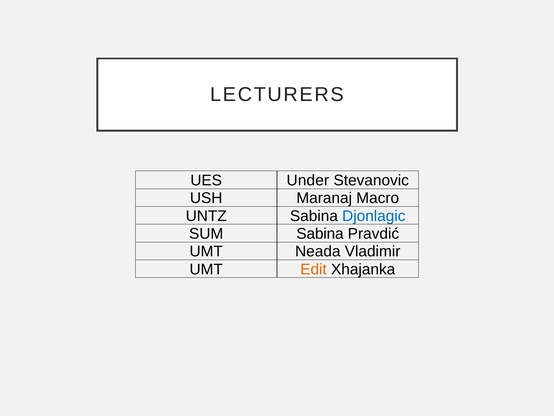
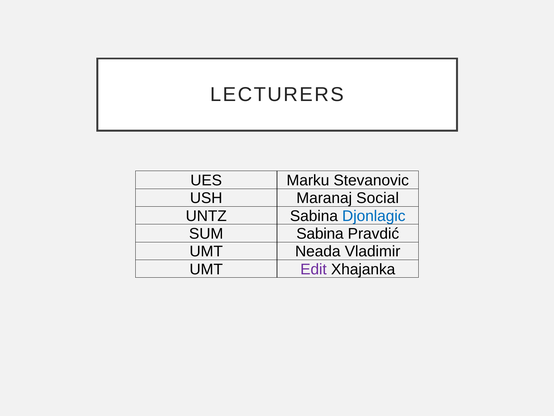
Under: Under -> Marku (308, 180)
Macro: Macro -> Social (378, 198)
Edit colour: orange -> purple (314, 269)
